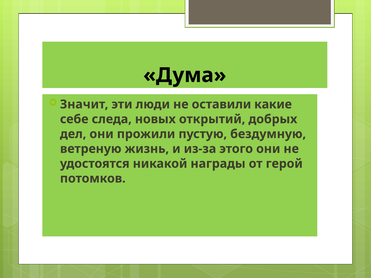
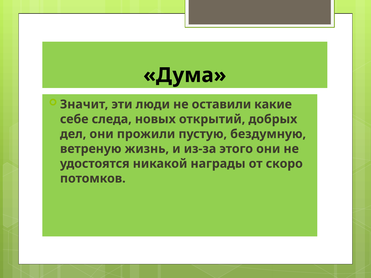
герой: герой -> скоро (284, 164)
